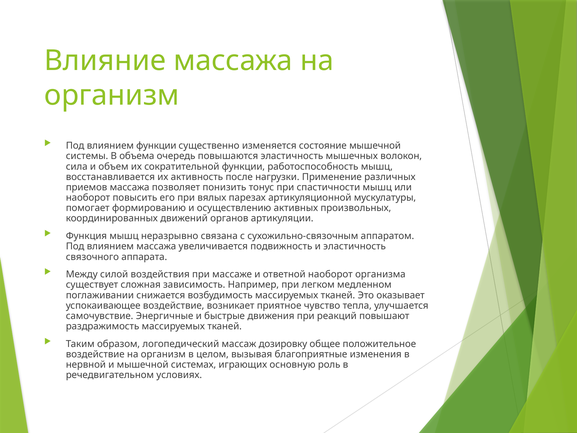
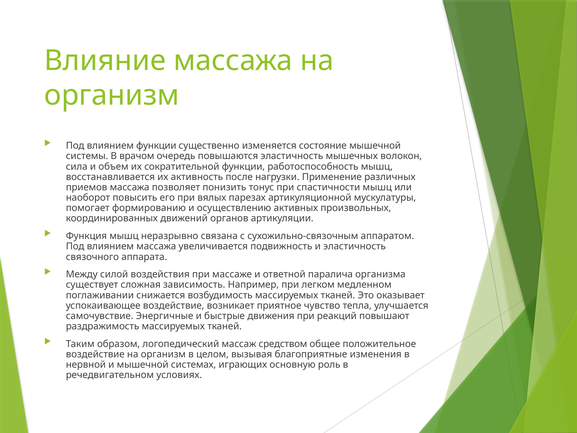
объема: объема -> врачом (137, 156)
ответной наоборот: наоборот -> паралича (330, 274)
дозировку: дозировку -> средством (283, 344)
